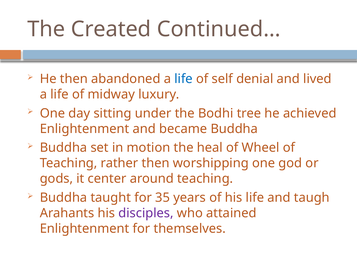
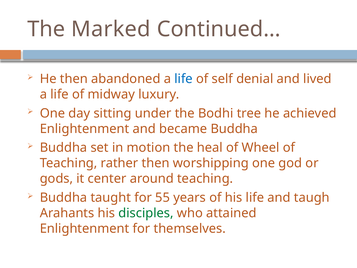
Created: Created -> Marked (111, 29)
35: 35 -> 55 (163, 197)
disciples colour: purple -> green (146, 213)
